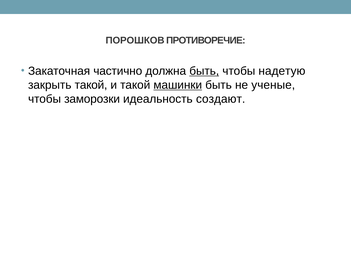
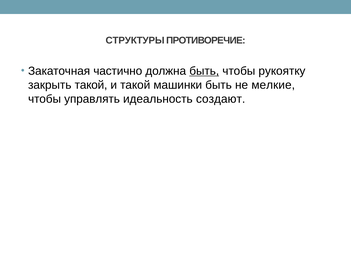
ПОРОШКОВ: ПОРОШКОВ -> СТРУКТУРЫ (135, 40)
надетую: надетую -> рукоятку (282, 71)
машинки underline: present -> none (178, 85)
ученые: ученые -> мелкие (273, 85)
заморозки: заморозки -> управлять (92, 99)
